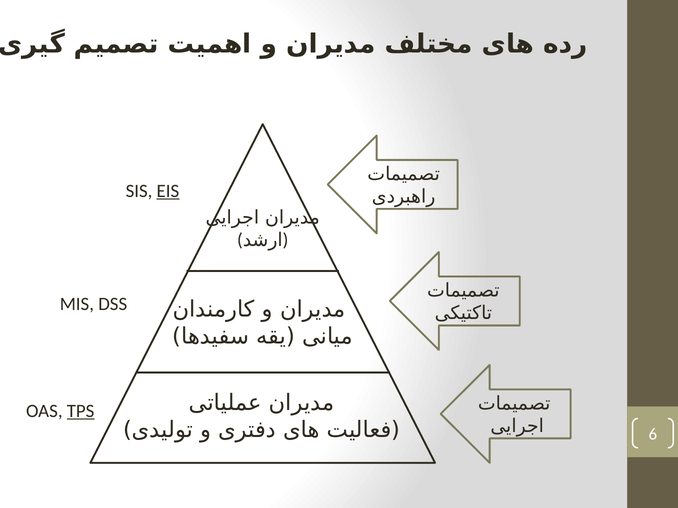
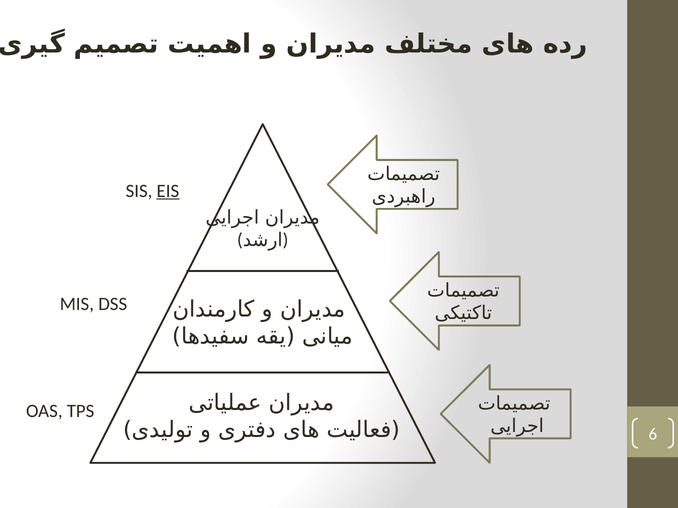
TPS underline: present -> none (81, 411)
